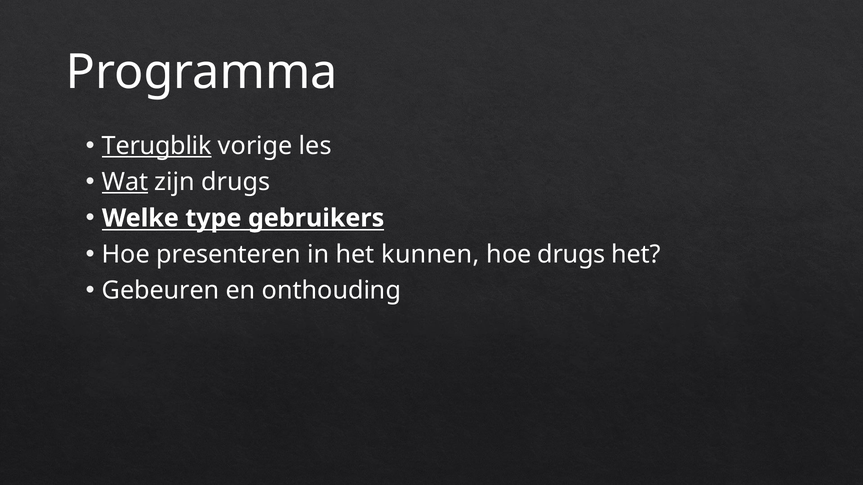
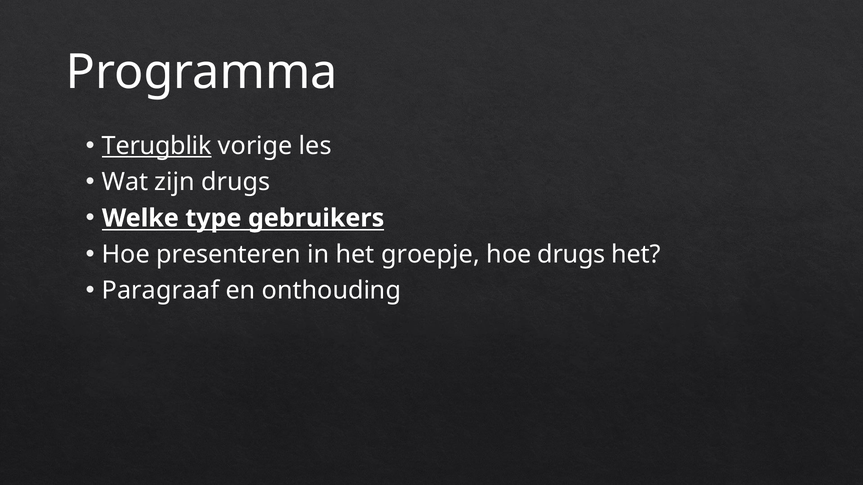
Wat underline: present -> none (125, 182)
kunnen: kunnen -> groepje (430, 254)
Gebeuren: Gebeuren -> Paragraaf (161, 291)
